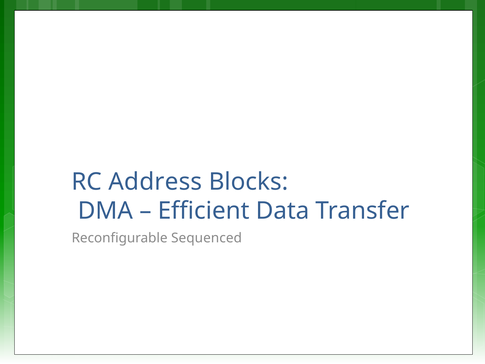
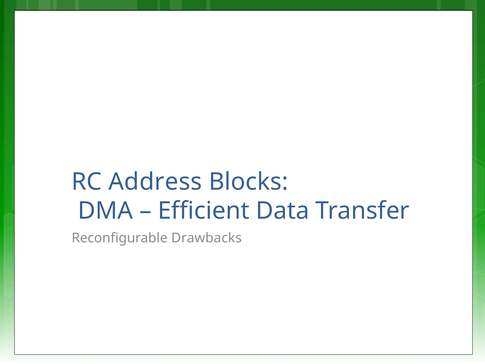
Sequenced: Sequenced -> Drawbacks (207, 238)
